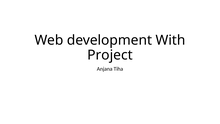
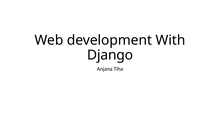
Project: Project -> Django (110, 55)
